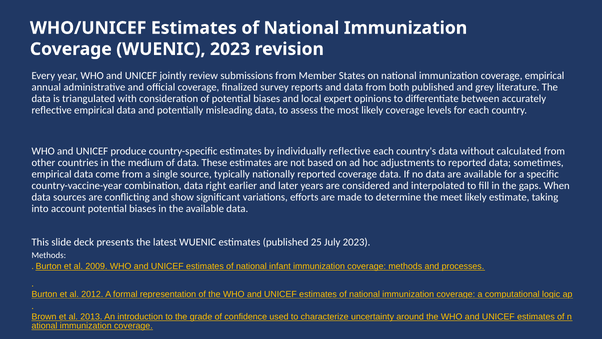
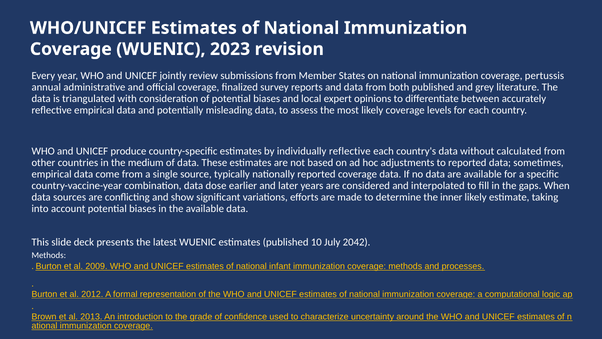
coverage empirical: empirical -> pertussis (545, 76)
right: right -> dose (216, 186)
meet: meet -> inner (451, 197)
25: 25 -> 10 (316, 242)
July 2023: 2023 -> 2042 (357, 242)
